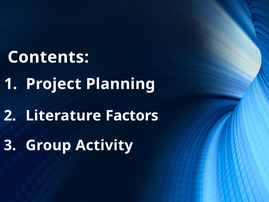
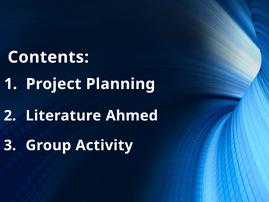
Factors: Factors -> Ahmed (132, 116)
